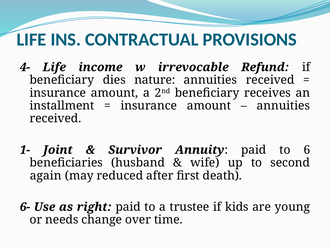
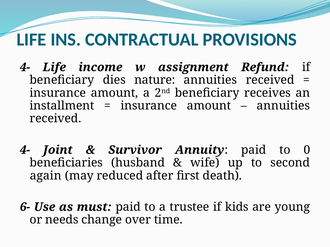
irrevocable: irrevocable -> assignment (193, 67)
1-: 1- -> 4- (25, 150)
6: 6 -> 0 (307, 150)
right: right -> must (94, 207)
